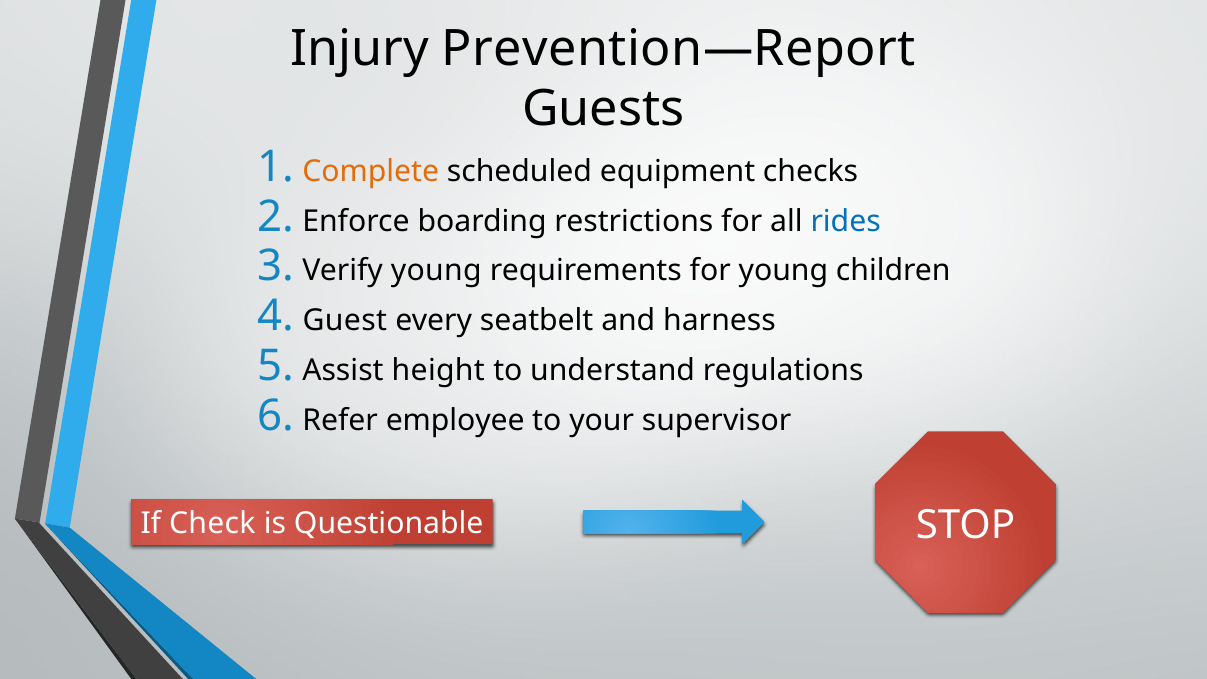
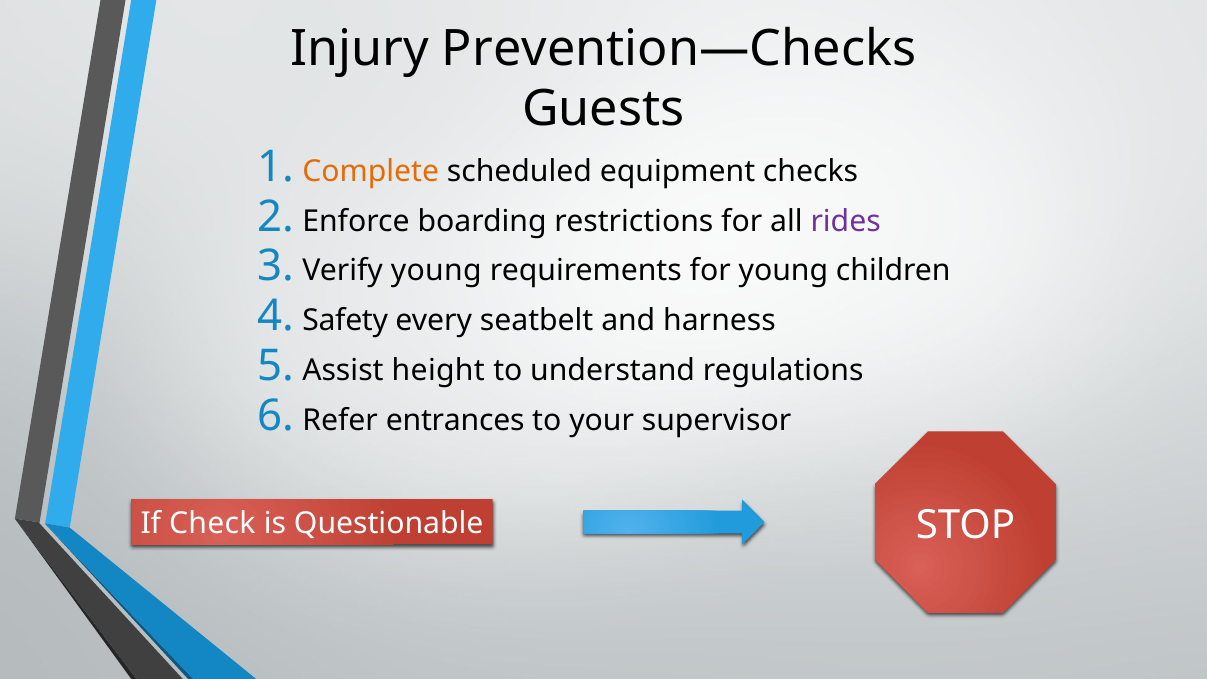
Prevention—Report: Prevention—Report -> Prevention—Checks (679, 49)
rides colour: blue -> purple (846, 221)
Guest: Guest -> Safety (345, 321)
employee: employee -> entrances (455, 420)
